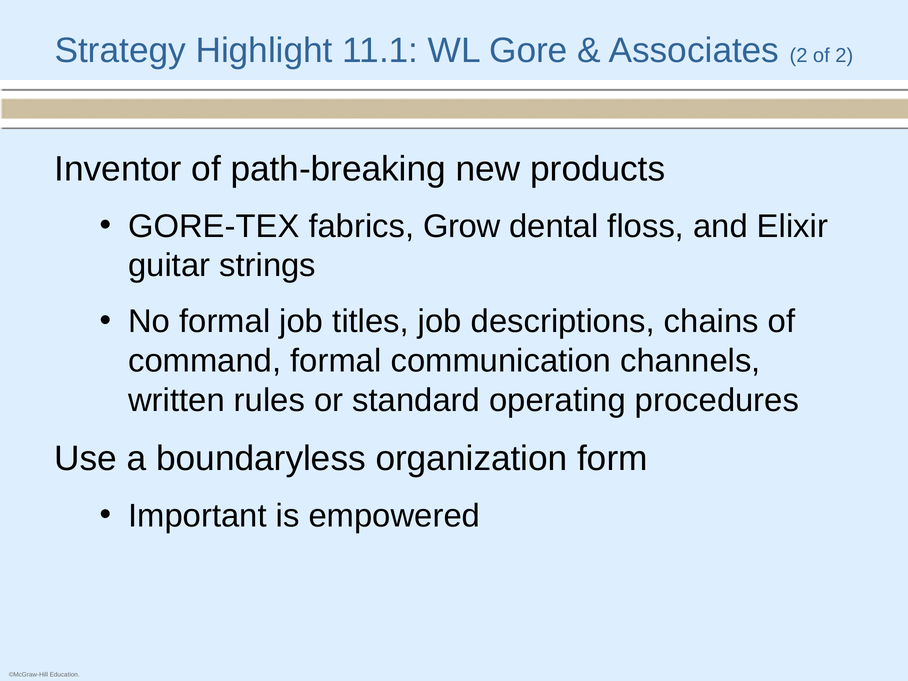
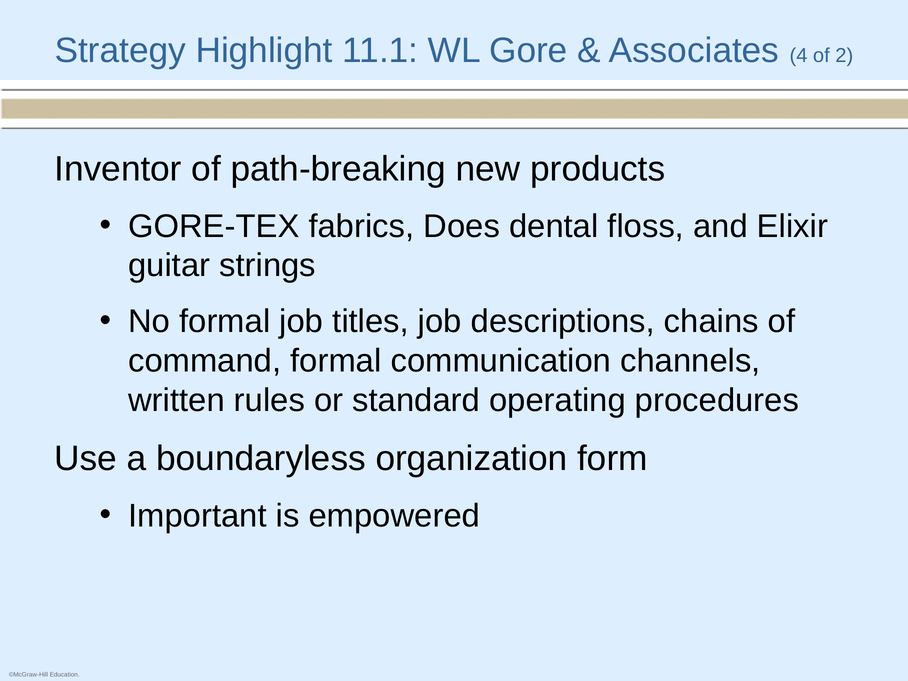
Associates 2: 2 -> 4 (799, 56)
Grow: Grow -> Does (462, 226)
